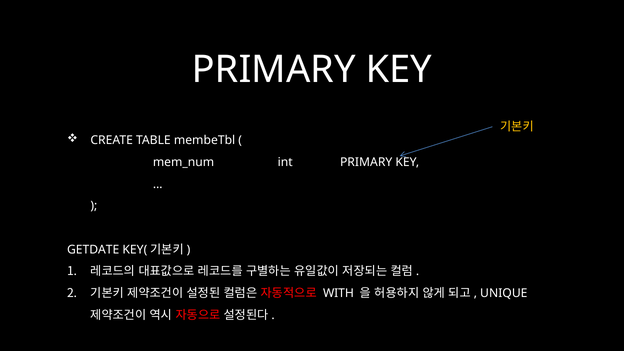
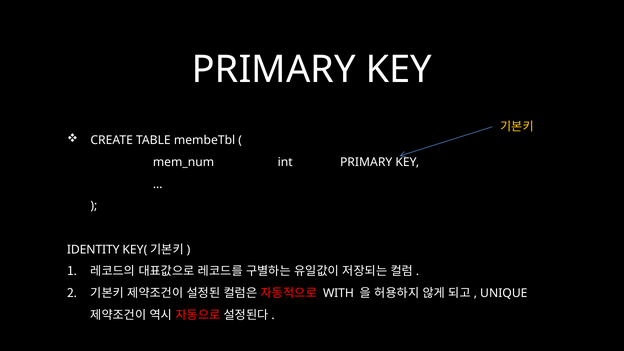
GETDATE: GETDATE -> IDENTITY (93, 250)
